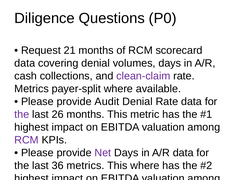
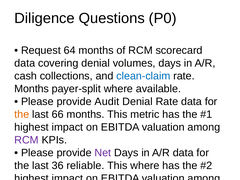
21: 21 -> 64 (70, 50)
clean-claim colour: purple -> blue (143, 76)
Metrics: Metrics -> Months (32, 89)
the colour: purple -> orange (22, 114)
26: 26 -> 66 (58, 114)
36 metrics: metrics -> reliable (85, 166)
